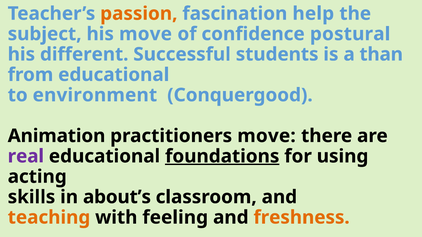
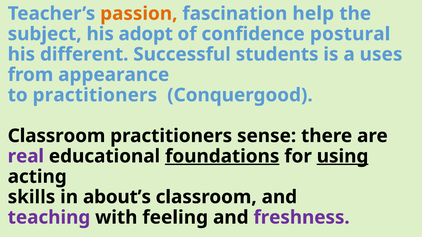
his move: move -> adopt (146, 34)
than: than -> uses (381, 54)
from educational: educational -> appearance (114, 75)
to environment: environment -> practitioners (95, 95)
Animation: Animation -> Classroom (57, 136)
practitioners move: move -> sense (267, 136)
using underline: none -> present (343, 156)
teaching colour: orange -> purple (49, 218)
freshness colour: orange -> purple (302, 218)
